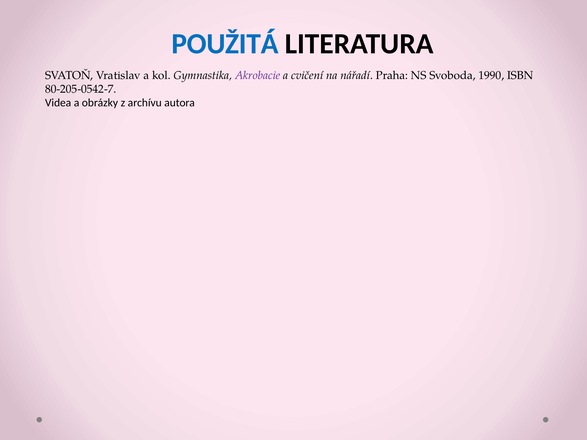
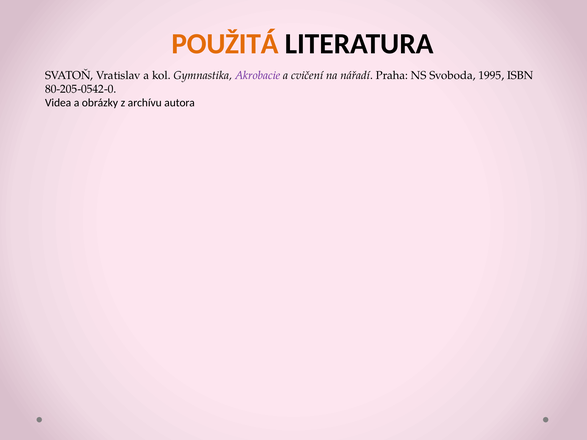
POUŽITÁ colour: blue -> orange (225, 44)
1990: 1990 -> 1995 (491, 75)
80-205-0542-7: 80-205-0542-7 -> 80-205-0542-0 (81, 89)
